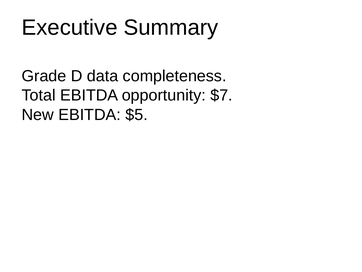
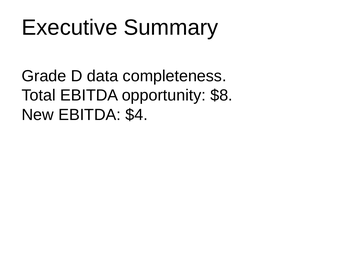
$7: $7 -> $8 (222, 95)
$5: $5 -> $4 (137, 115)
